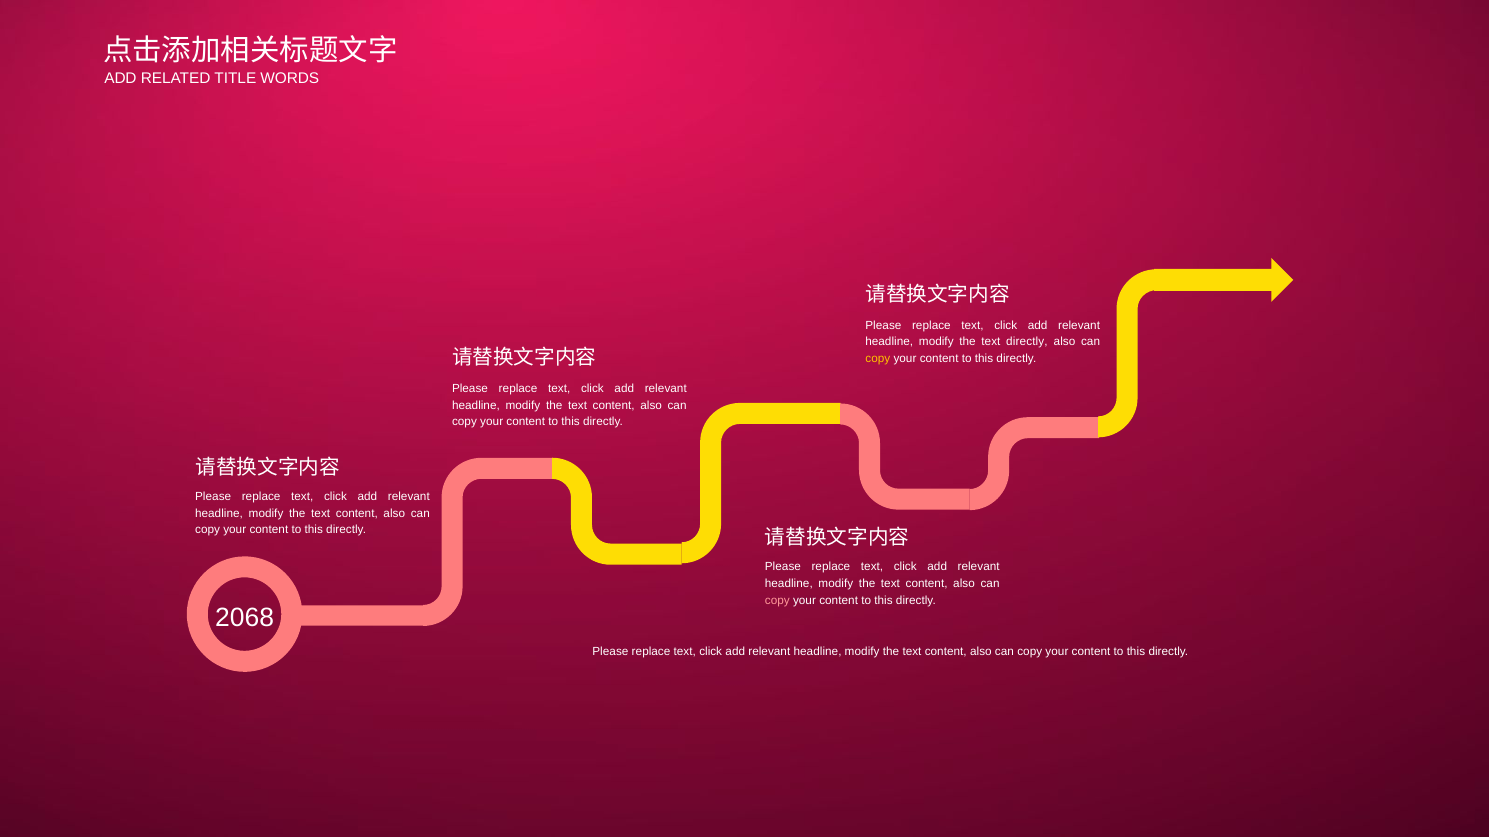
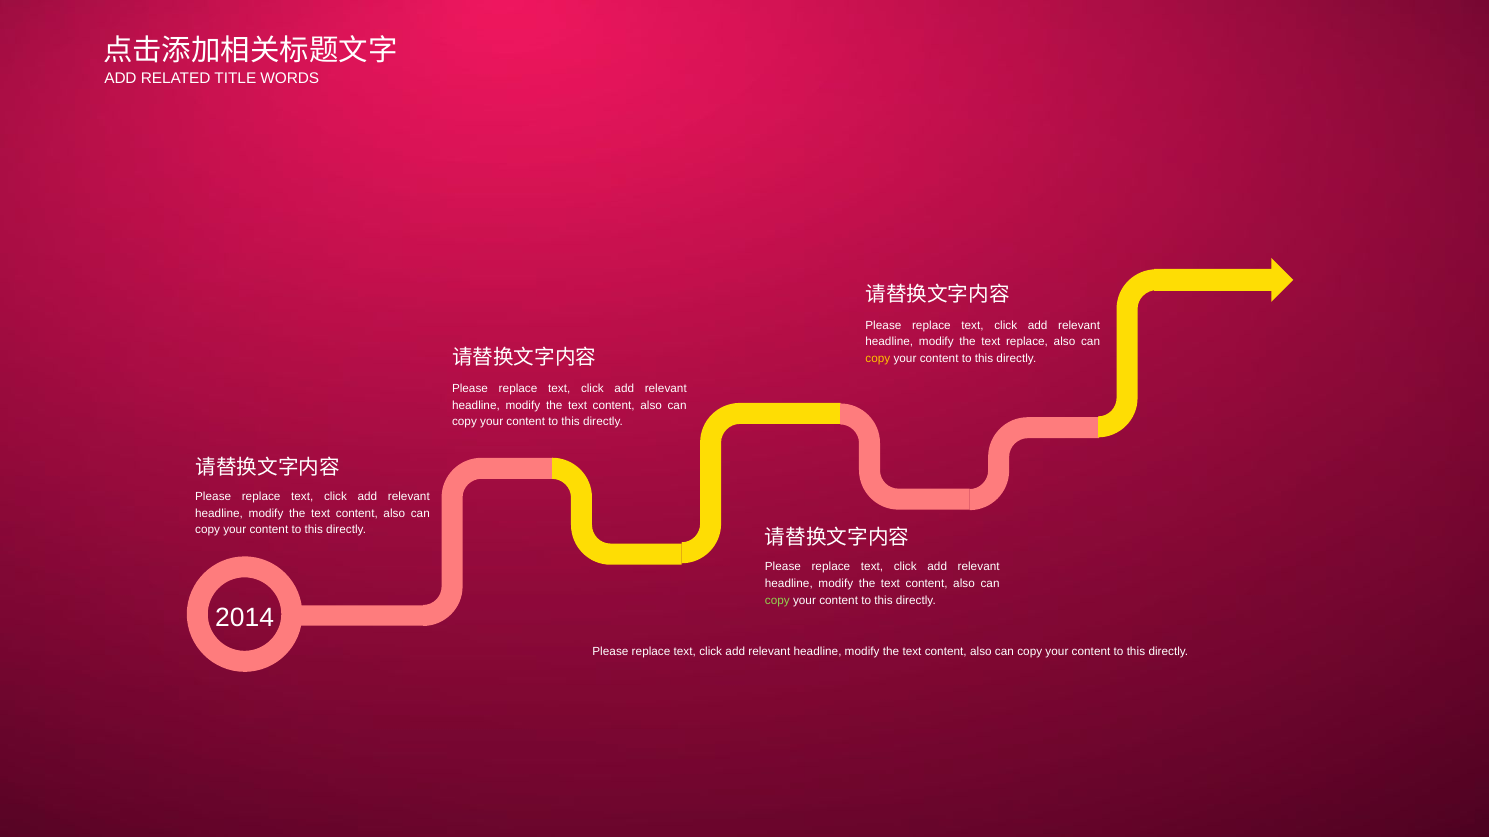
text directly: directly -> replace (1027, 342)
copy colour: pink -> light green (777, 601)
2068: 2068 -> 2014 (245, 618)
